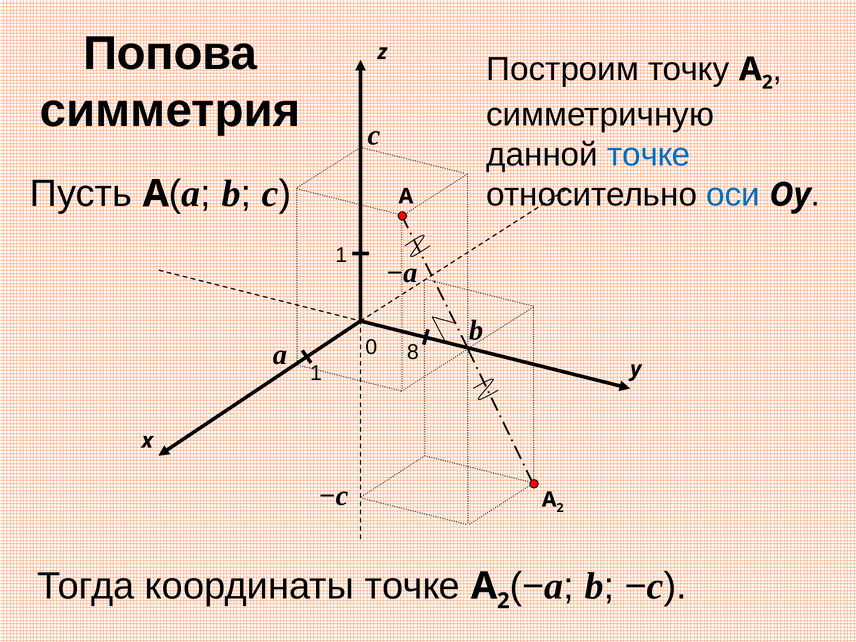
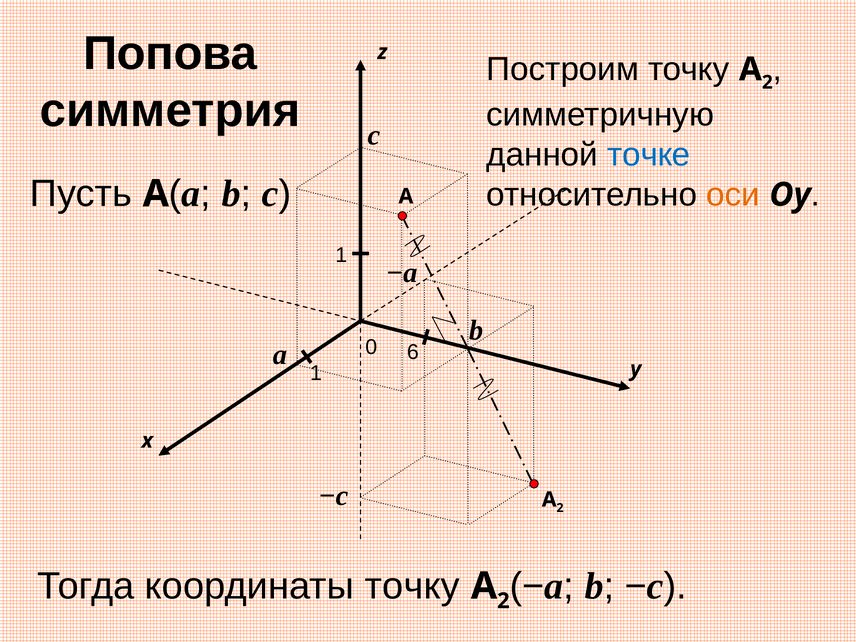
оси colour: blue -> orange (733, 195)
8: 8 -> 6 (413, 352)
координаты точке: точке -> точку (412, 586)
